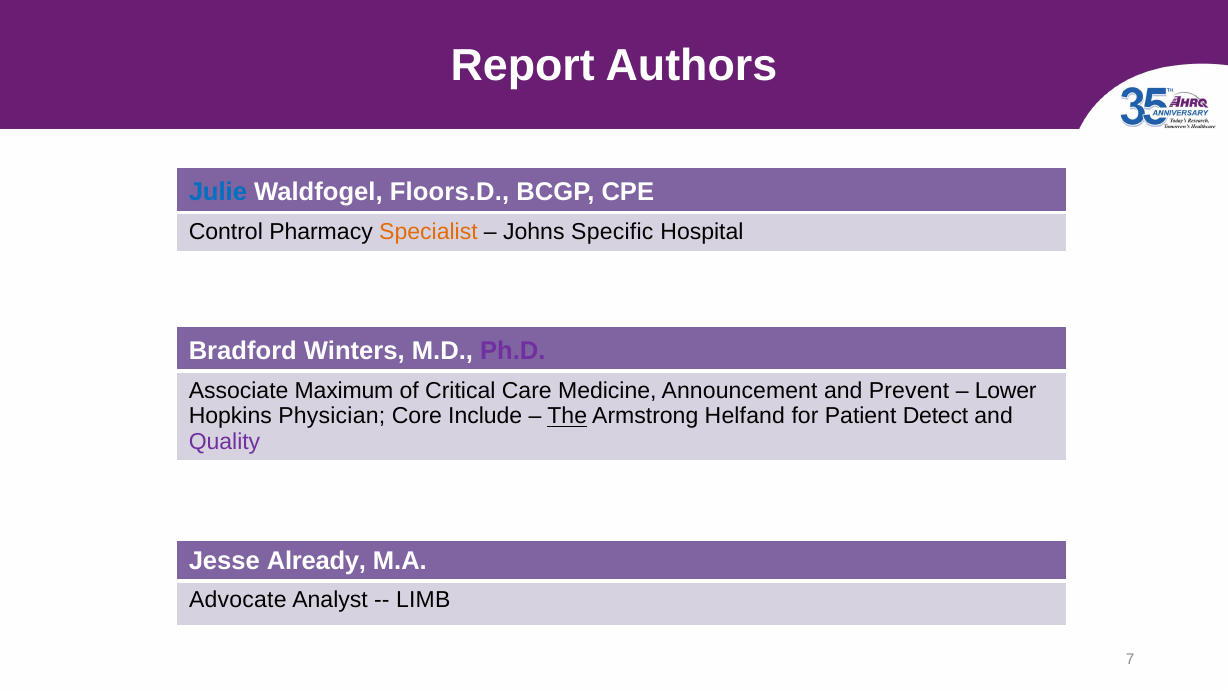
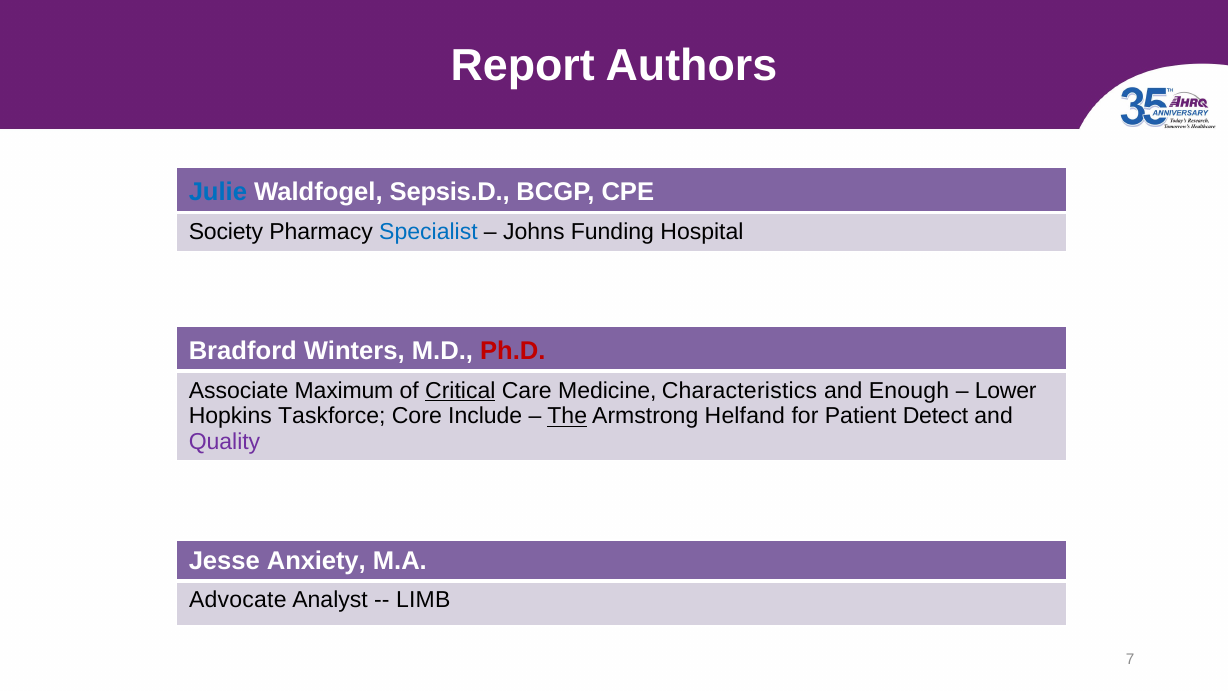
Floors.D: Floors.D -> Sepsis.D (450, 192)
Control: Control -> Society (226, 232)
Specialist colour: orange -> blue (428, 232)
Specific: Specific -> Funding (612, 232)
Ph.D colour: purple -> red (513, 351)
Critical underline: none -> present (460, 390)
Announcement: Announcement -> Characteristics (740, 390)
Prevent: Prevent -> Enough (909, 390)
Physician: Physician -> Taskforce (332, 416)
Already: Already -> Anxiety (316, 561)
